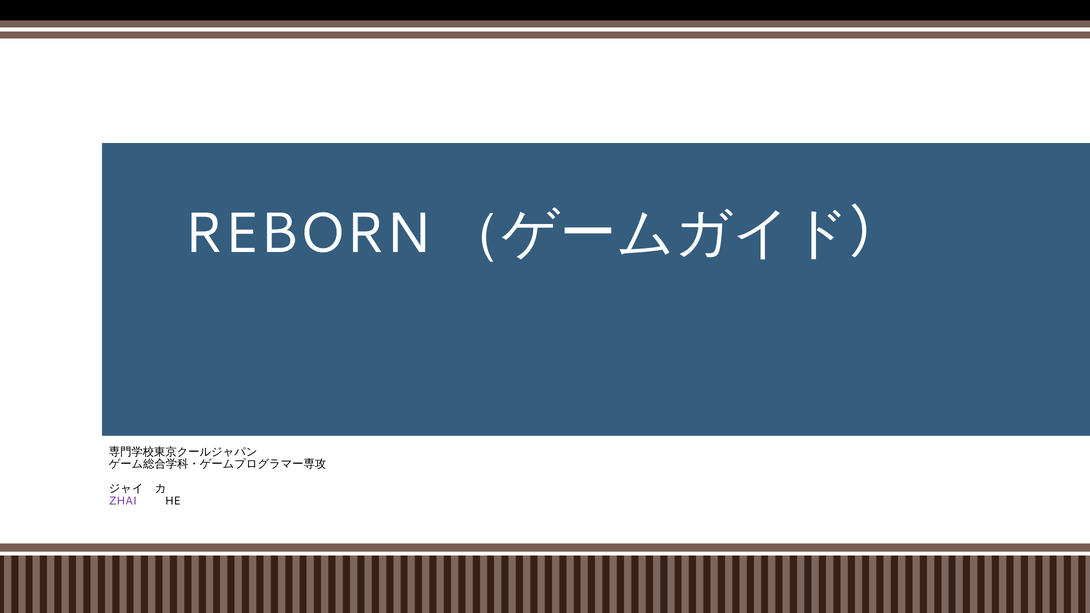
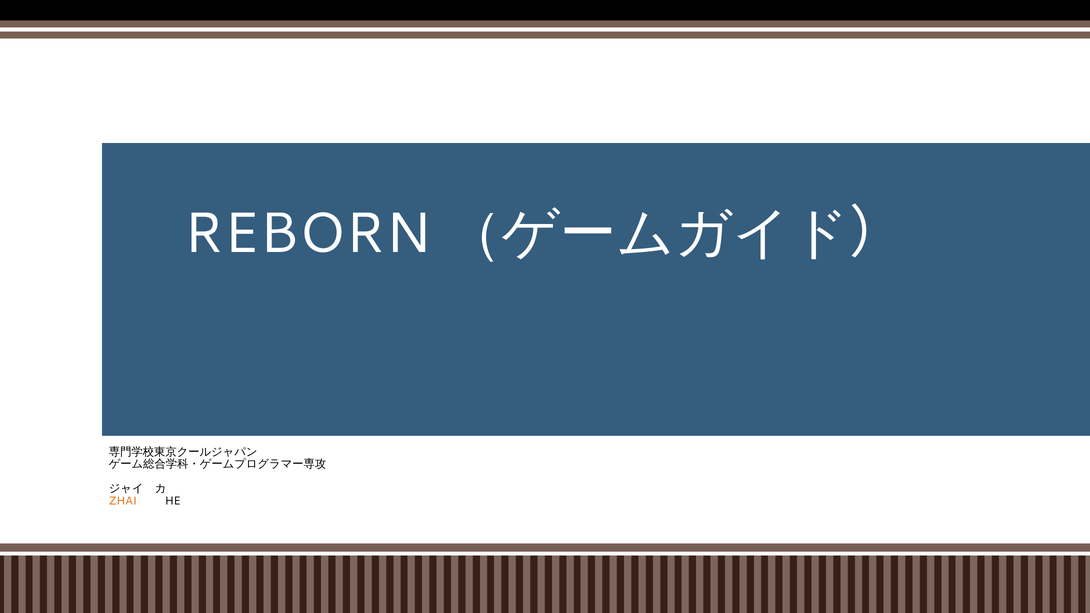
ZHAI colour: purple -> orange (123, 501)
